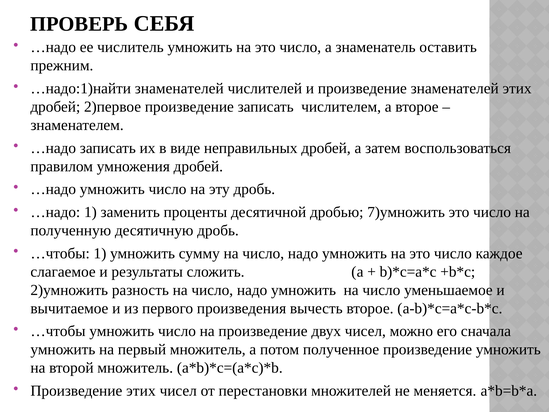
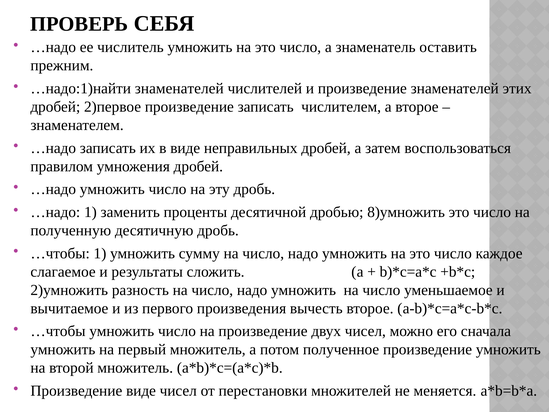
7)умножить: 7)умножить -> 8)умножить (406, 212)
Произведение этих: этих -> виде (141, 391)
